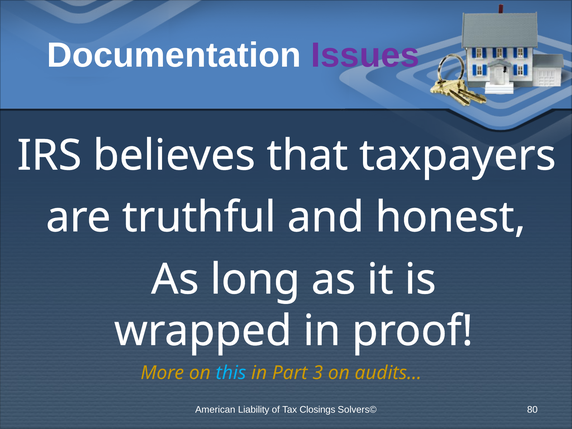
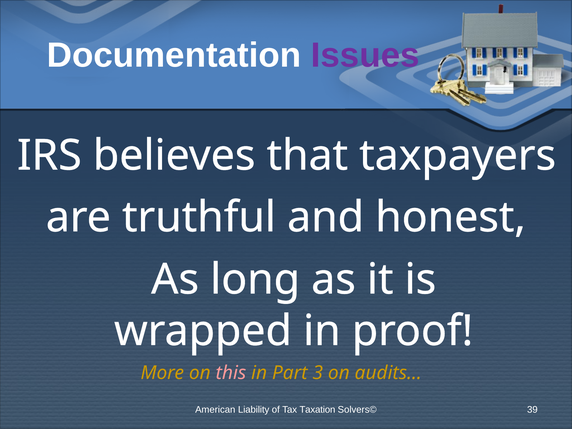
this colour: light blue -> pink (231, 373)
Closings: Closings -> Taxation (317, 410)
80: 80 -> 39 (532, 410)
